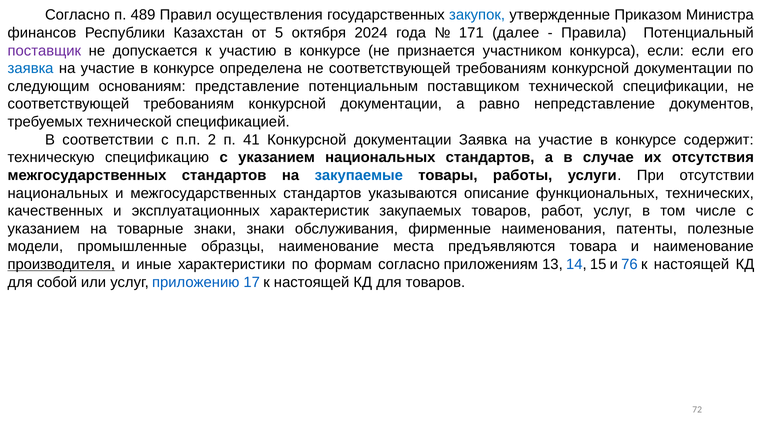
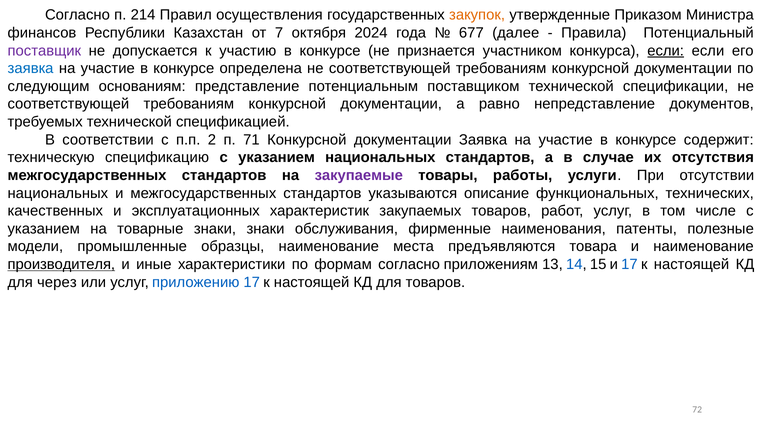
489: 489 -> 214 (143, 15)
закупок colour: blue -> orange (477, 15)
5: 5 -> 7 (279, 33)
171: 171 -> 677 (471, 33)
если underline: none -> present (666, 51)
41: 41 -> 71 (251, 140)
закупаемые colour: blue -> purple (359, 175)
и 76: 76 -> 17 (629, 264)
собой: собой -> через (57, 282)
